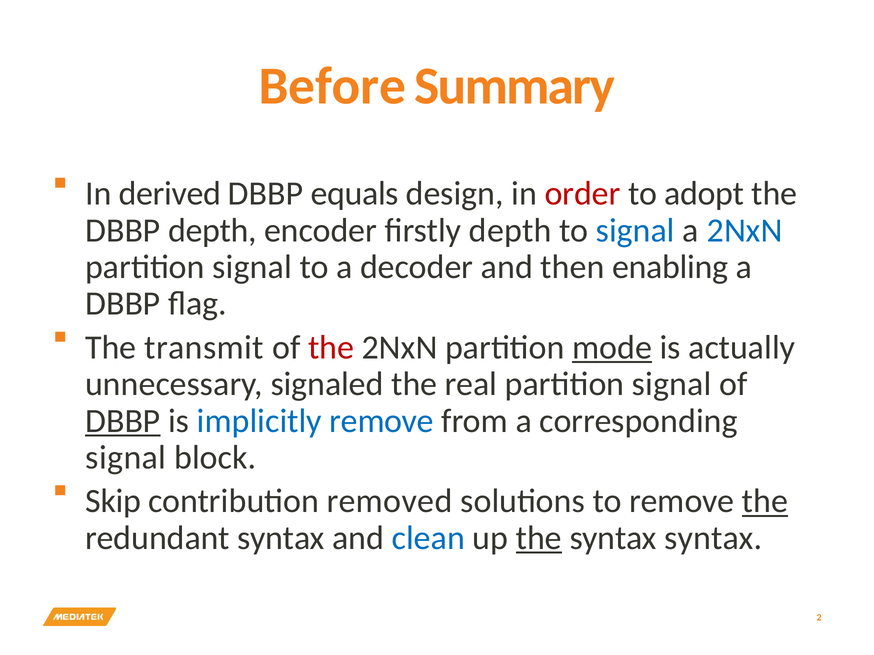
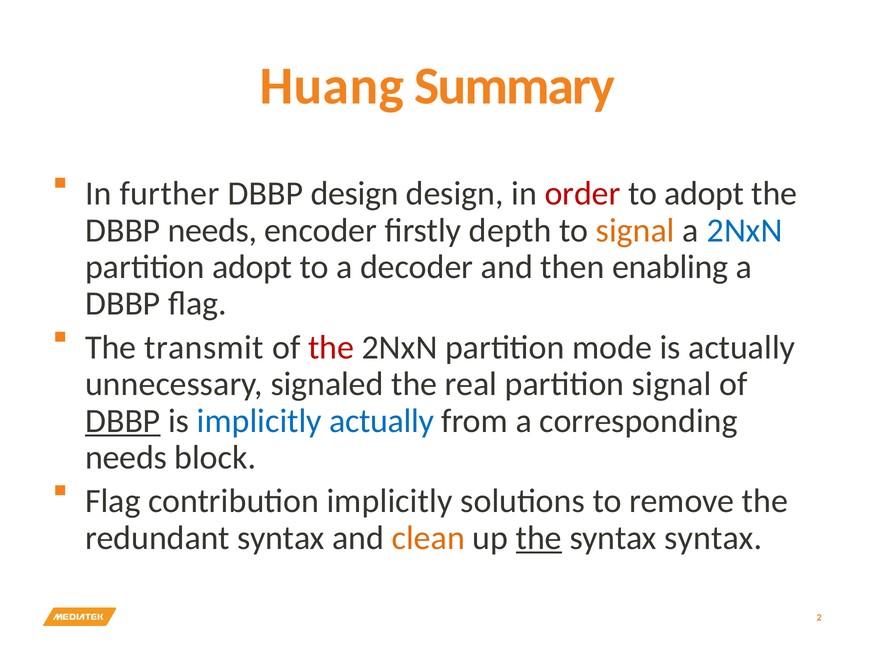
Before: Before -> Huang (332, 86)
derived: derived -> further (170, 194)
DBBP equals: equals -> design (355, 194)
DBBP depth: depth -> needs (212, 231)
signal colour: blue -> orange (635, 231)
signal: signal -> adopt (252, 267)
mode underline: present -> none (612, 348)
implicitly remove: remove -> actually (382, 421)
signal: signal -> needs (126, 458)
Skip: Skip -> Flag (113, 502)
contribution removed: removed -> implicitly (390, 502)
the underline: present -> none (765, 502)
clean colour: blue -> orange (428, 538)
